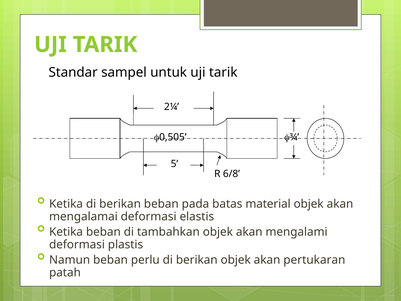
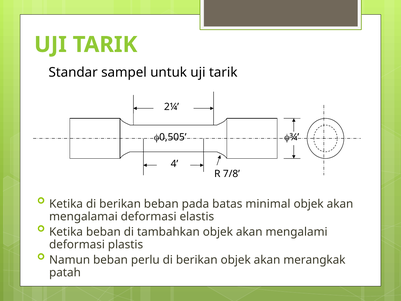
5: 5 -> 4 (174, 164)
6/8: 6/8 -> 7/8 (231, 174)
material: material -> minimal (268, 204)
pertukaran: pertukaran -> merangkak (314, 260)
